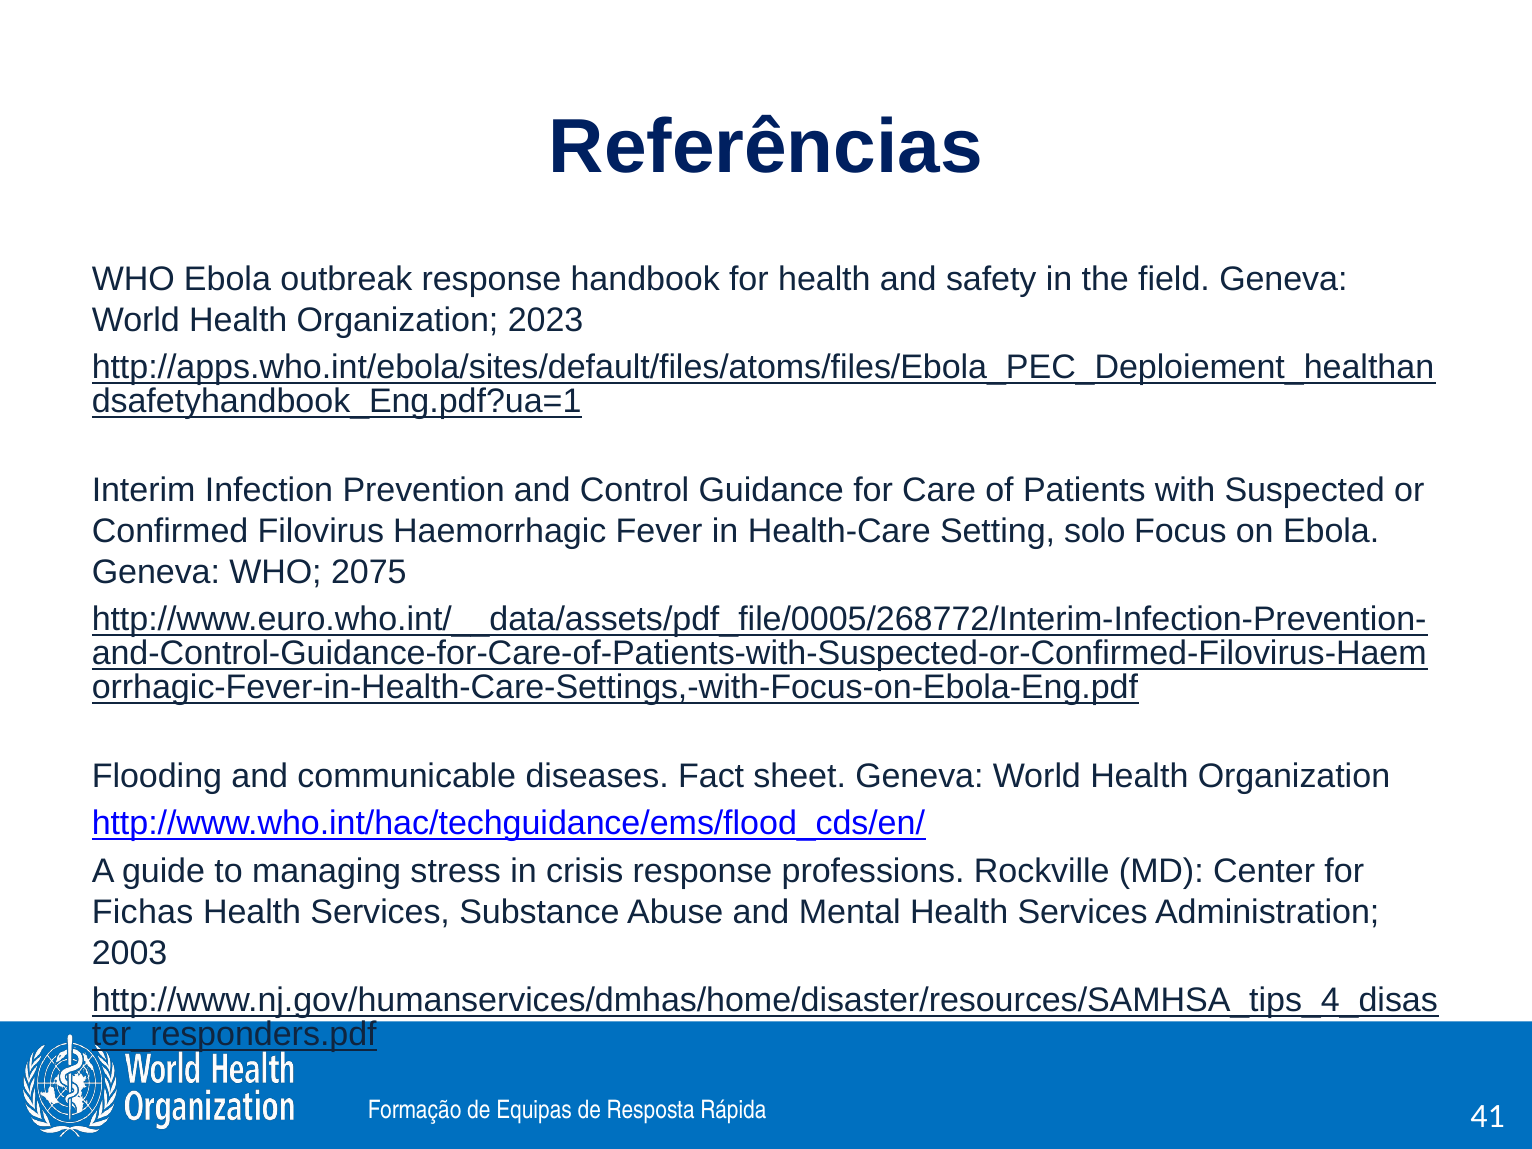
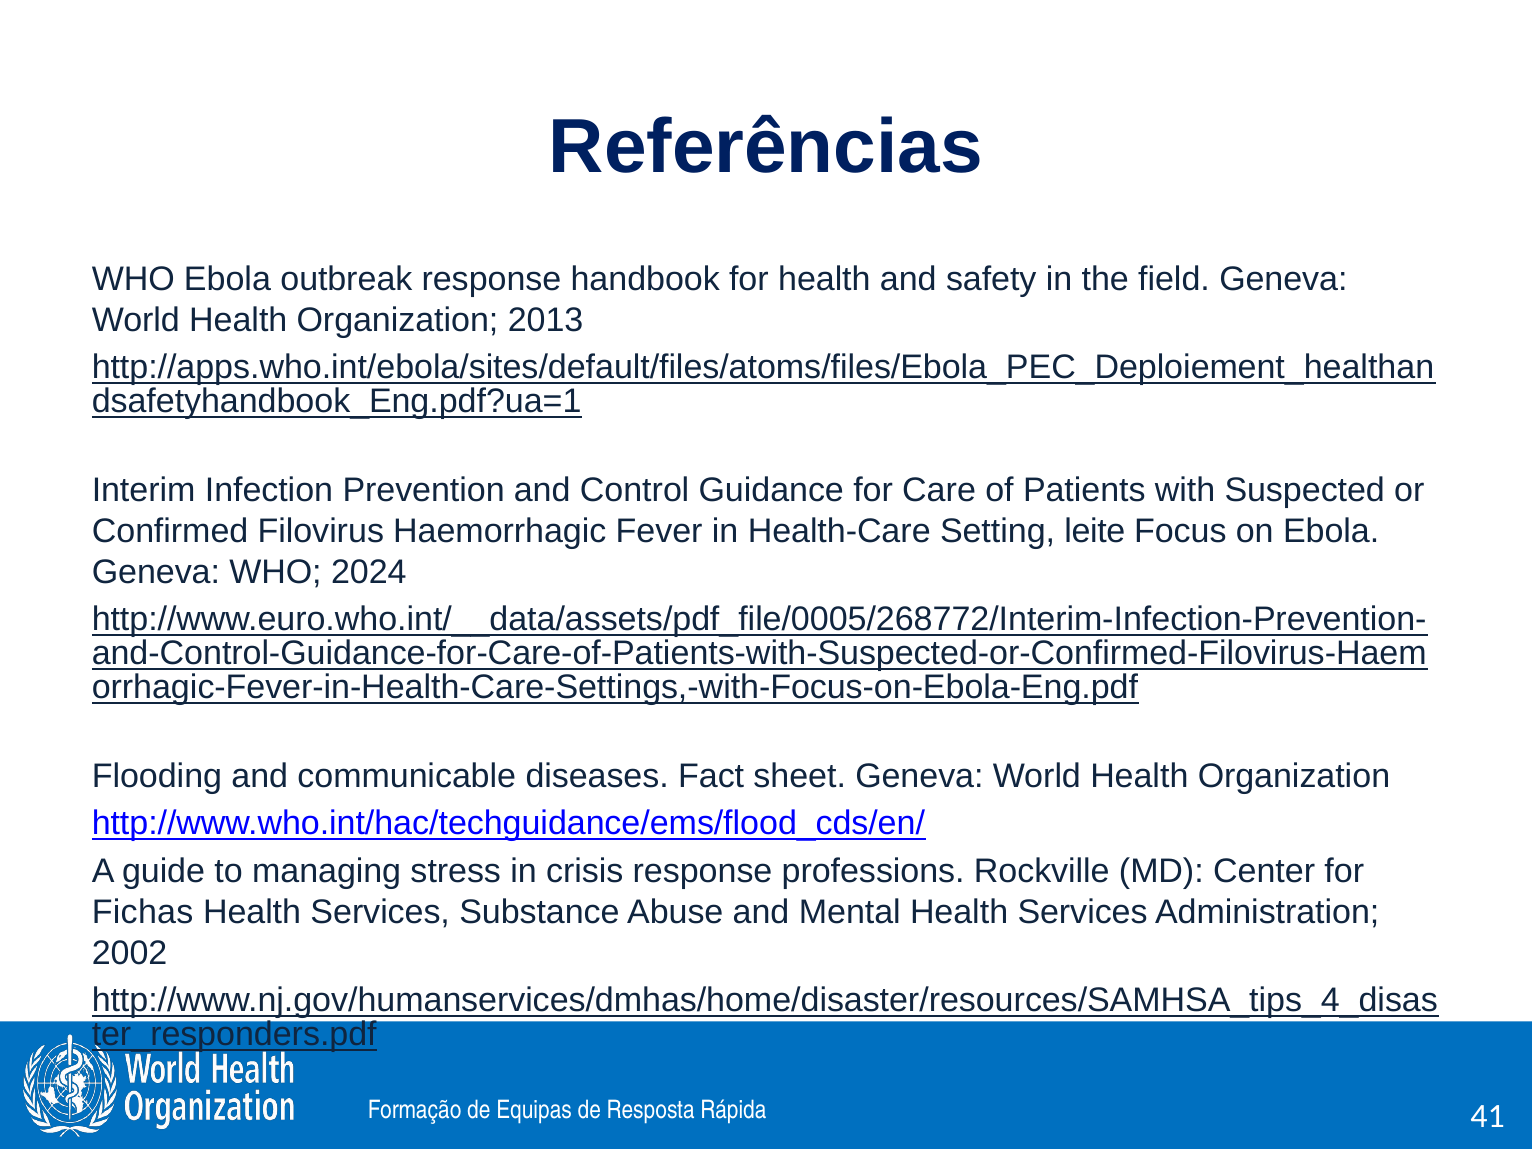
2023: 2023 -> 2013 (546, 320)
solo: solo -> leite (1095, 531)
2075: 2075 -> 2024 (369, 572)
2003: 2003 -> 2002 (130, 953)
